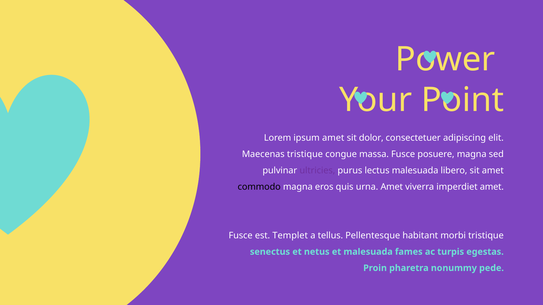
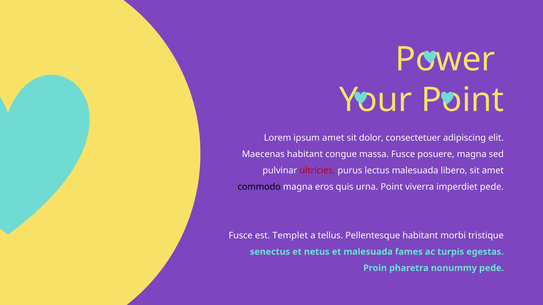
Maecenas tristique: tristique -> habitant (305, 154)
ultricies colour: purple -> red (317, 171)
urna Amet: Amet -> Point (392, 187)
imperdiet amet: amet -> pede (492, 187)
